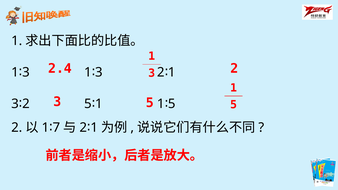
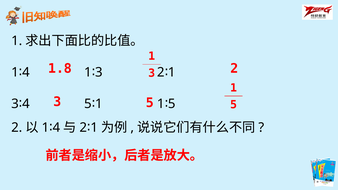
2.4: 2.4 -> 1.8 (60, 69)
3: 3 -> 4 (26, 72)
2: 2 -> 4 (26, 104)
7: 7 -> 4 (56, 128)
